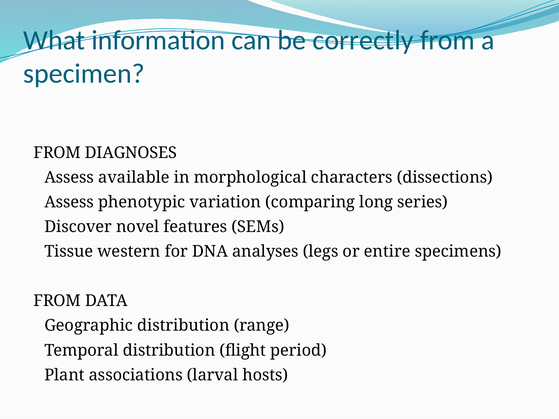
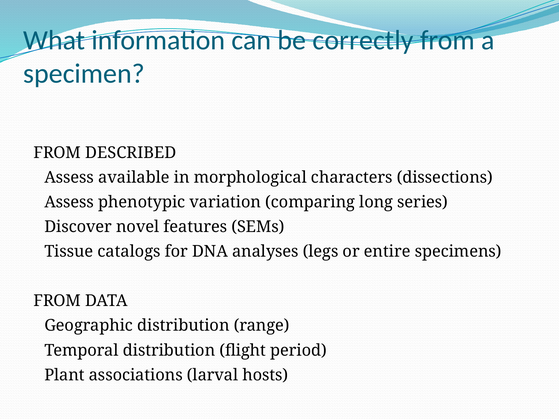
DIAGNOSES: DIAGNOSES -> DESCRIBED (131, 153)
western: western -> catalogs (129, 252)
